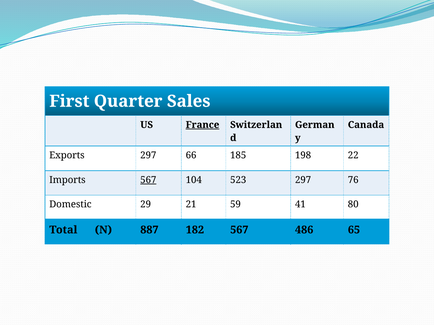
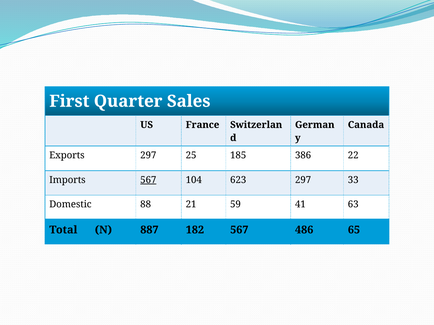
France underline: present -> none (203, 125)
66: 66 -> 25 (191, 156)
198: 198 -> 386 (303, 156)
523: 523 -> 623 (238, 180)
76: 76 -> 33 (353, 180)
29: 29 -> 88 (146, 205)
80: 80 -> 63 (353, 205)
